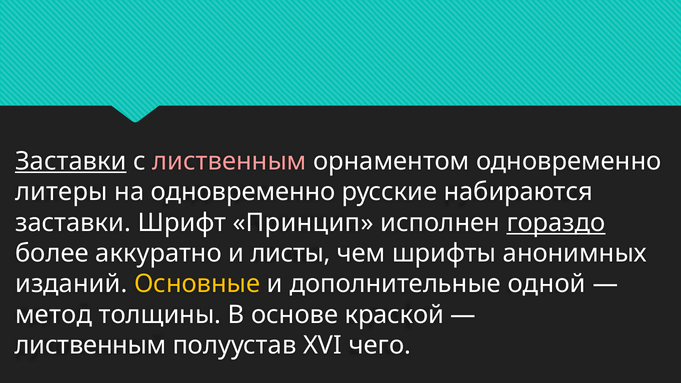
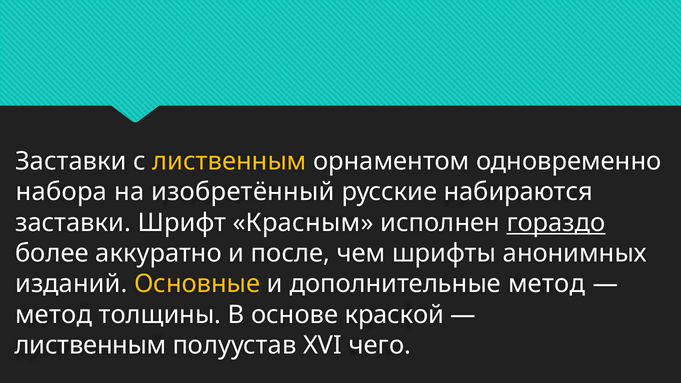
Заставки underline: present -> none (71, 161)
лиственным colour: pink -> yellow (229, 161)
литеры: литеры -> набора (61, 192)
на одновременно: одновременно -> изобретённый (243, 192)
Принцип: Принцип -> Красным (303, 223)
листы: листы -> после (291, 253)
дополнительные одной: одной -> метод (547, 284)
